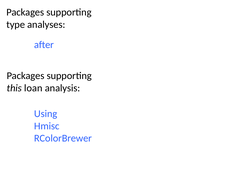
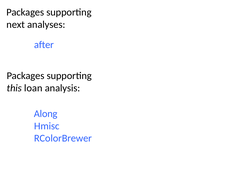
type: type -> next (16, 25)
Using: Using -> Along (46, 114)
